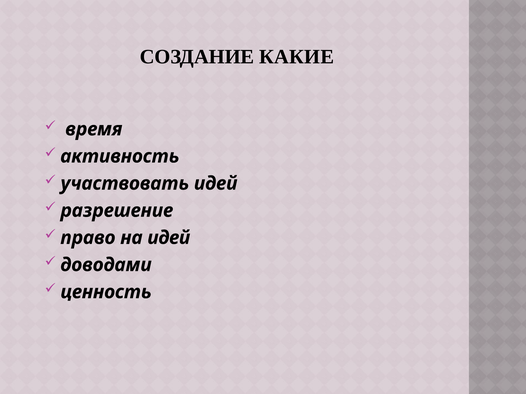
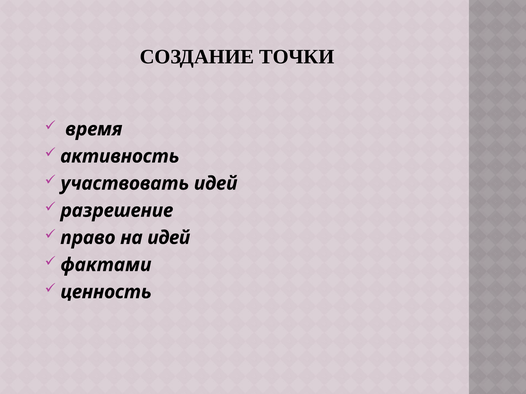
КАКИЕ: КАКИЕ -> ТОЧКИ (297, 57)
доводами: доводами -> фактами (106, 265)
